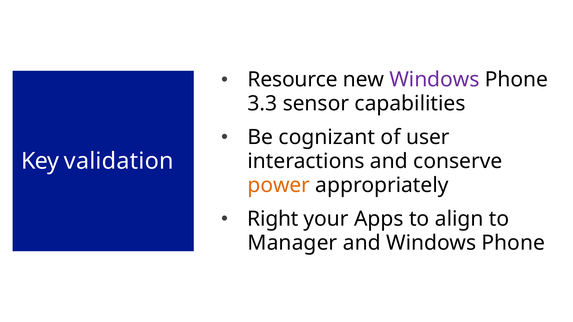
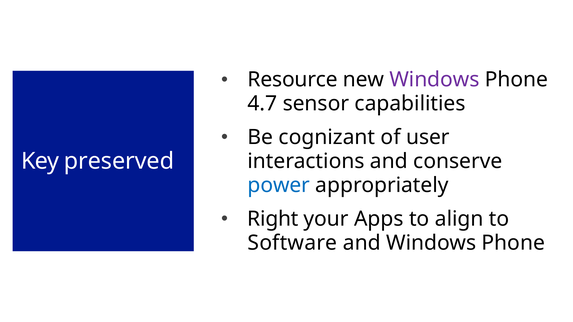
3.3: 3.3 -> 4.7 (262, 104)
validation: validation -> preserved (119, 161)
power colour: orange -> blue (279, 185)
Manager: Manager -> Software (292, 243)
